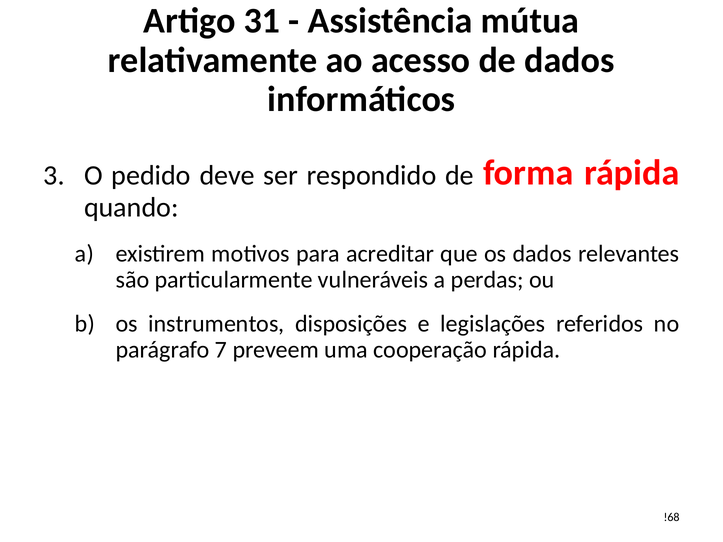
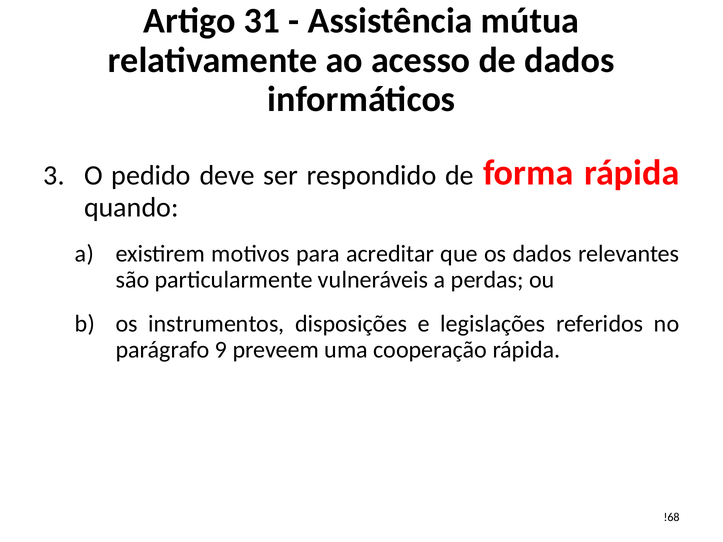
7: 7 -> 9 (221, 350)
